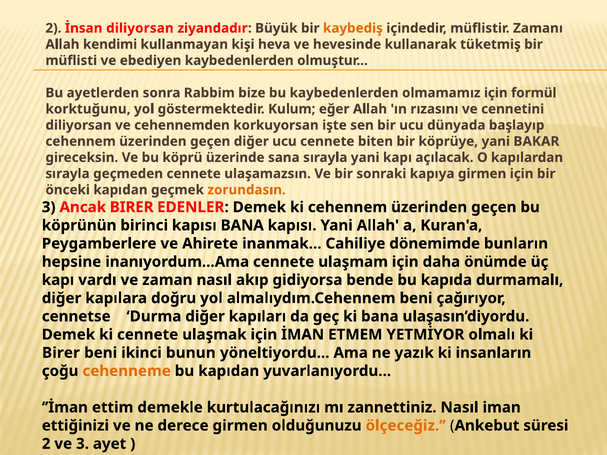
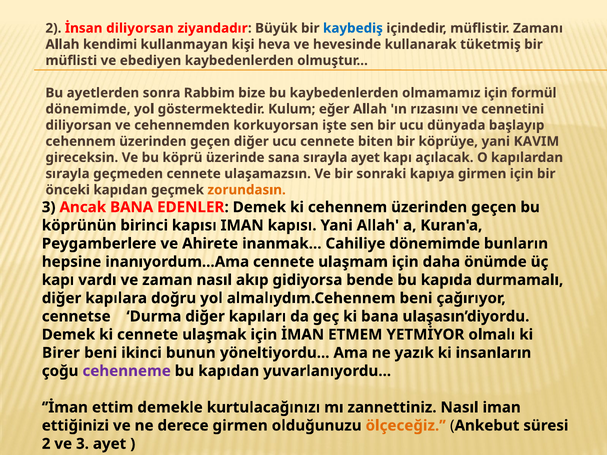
kaybediş colour: orange -> blue (353, 28)
korktuğunu: korktuğunu -> dönemimde (88, 109)
BAKAR: BAKAR -> KAVIM (536, 141)
sırayla yani: yani -> ayet (365, 158)
Ancak BIRER: BIRER -> BANA (132, 207)
kapısı BANA: BANA -> IMAN (242, 226)
cehenneme colour: orange -> purple (127, 371)
